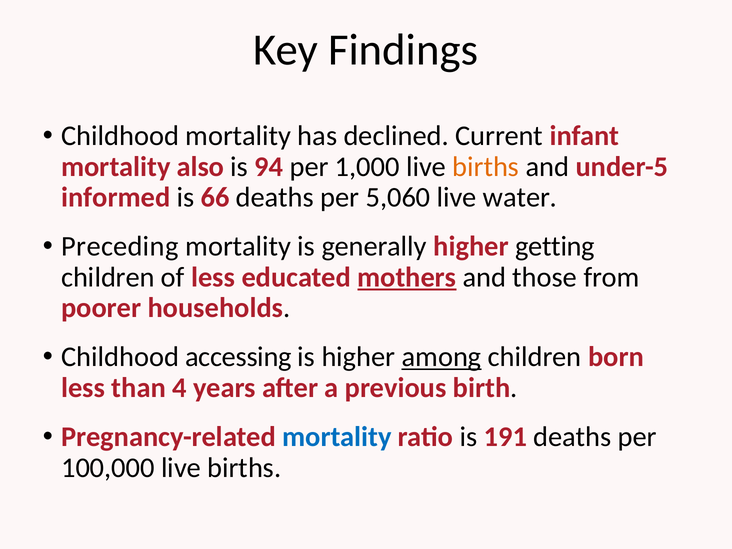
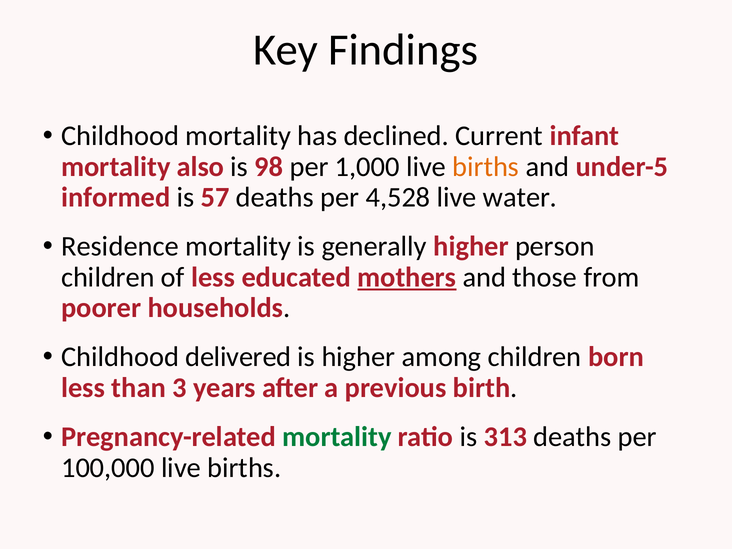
94: 94 -> 98 (269, 167)
66: 66 -> 57 (215, 197)
5,060: 5,060 -> 4,528 (398, 197)
Preceding: Preceding -> Residence (120, 247)
getting: getting -> person (555, 247)
accessing: accessing -> delivered (238, 357)
among underline: present -> none (442, 357)
4: 4 -> 3 (179, 388)
mortality colour: blue -> green (337, 437)
191: 191 -> 313 (505, 437)
